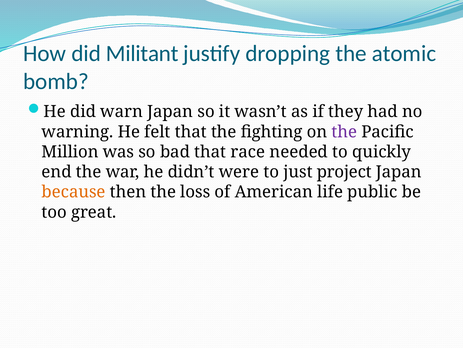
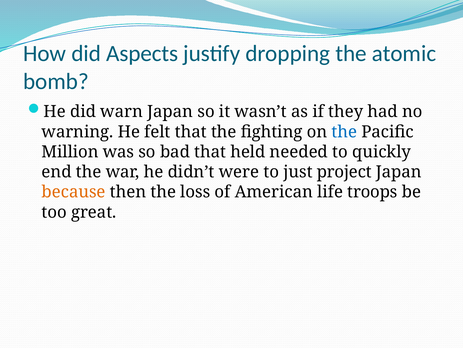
Militant: Militant -> Aspects (142, 53)
the colour: purple -> blue (344, 132)
race: race -> held (248, 152)
public: public -> troops (372, 192)
